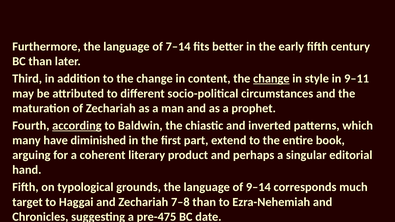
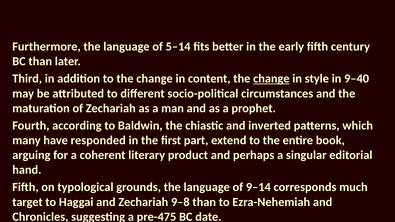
7–14: 7–14 -> 5–14 (178, 47)
9–11: 9–11 -> 9–40 (357, 79)
according underline: present -> none (77, 126)
diminished: diminished -> responded (98, 140)
7–8: 7–8 -> 9–8 (180, 202)
